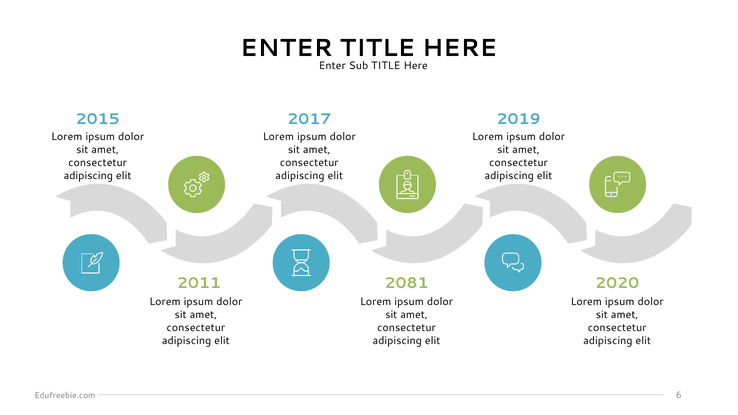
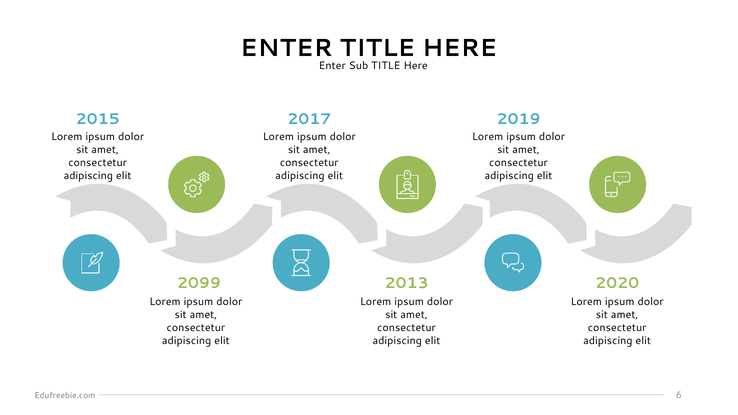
2011: 2011 -> 2099 (199, 283)
2081: 2081 -> 2013 (407, 283)
